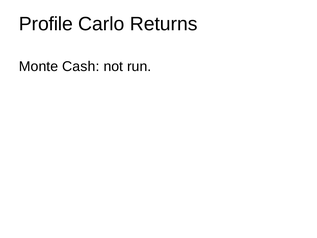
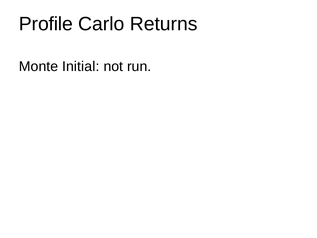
Cash: Cash -> Initial (81, 66)
